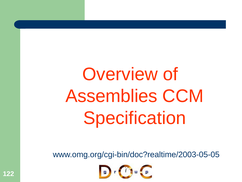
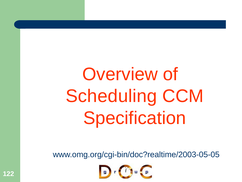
Assemblies: Assemblies -> Scheduling (111, 96)
